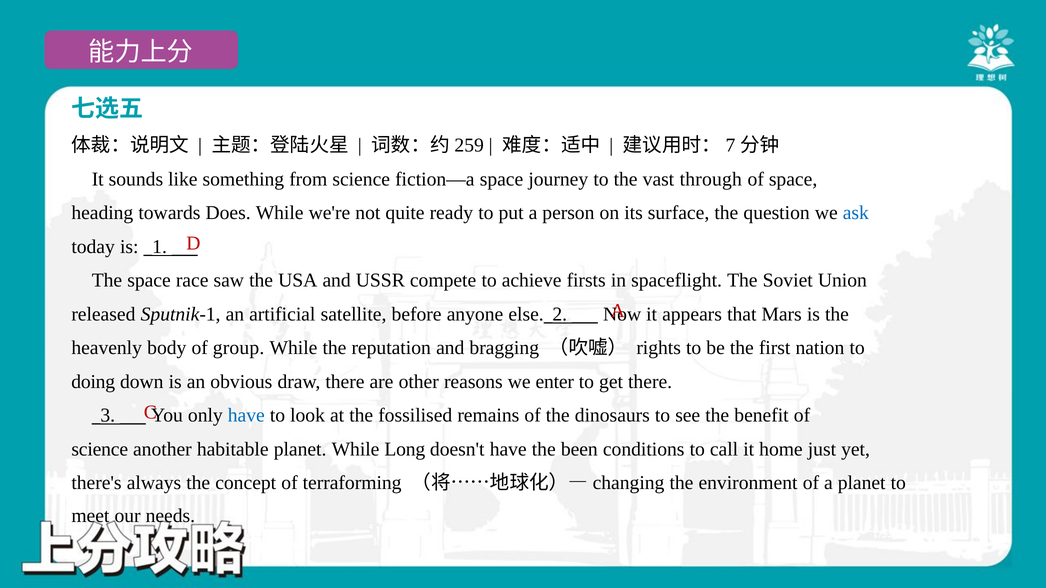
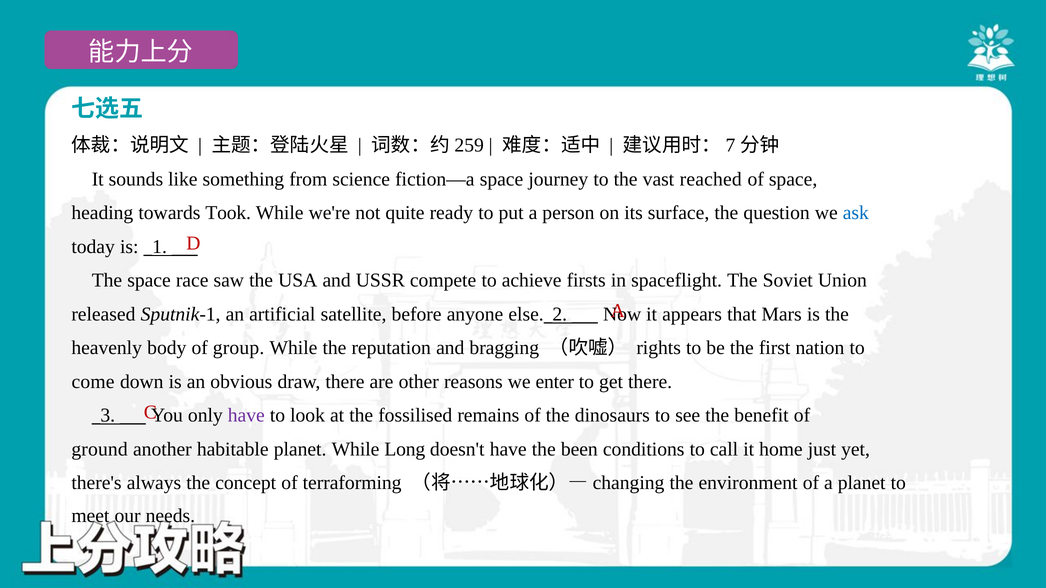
through: through -> reached (711, 179)
Does: Does -> Took (228, 213)
doing: doing -> come (93, 382)
have colour: blue -> purple (246, 416)
science: science -> ground (100, 450)
